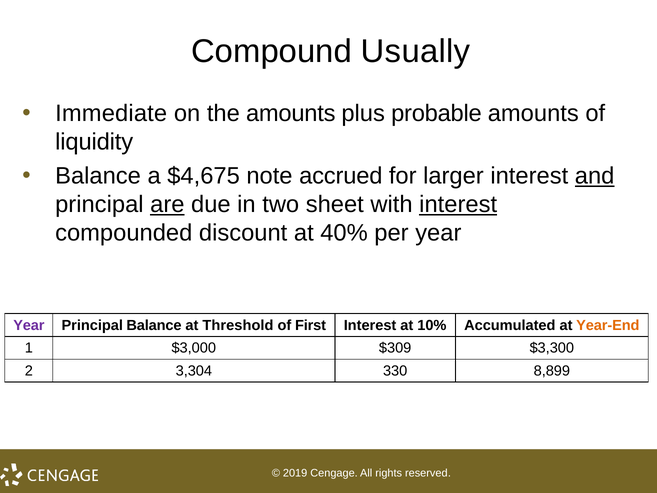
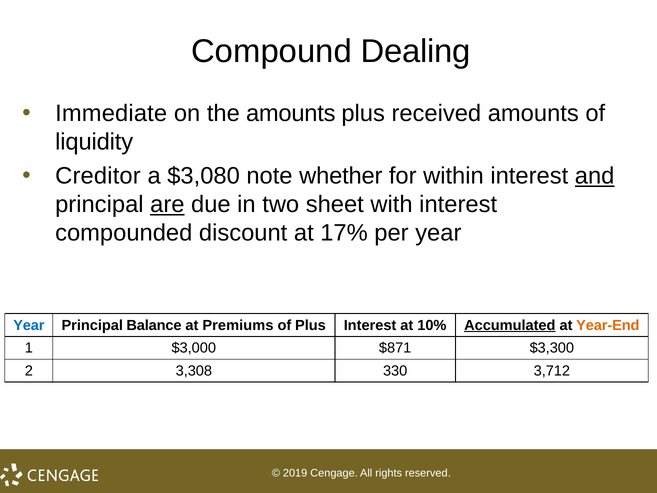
Usually: Usually -> Dealing (416, 51)
probable: probable -> received (436, 113)
Balance: Balance -> Creditor (98, 176)
$4,675: $4,675 -> $3,080 (204, 176)
accrued: accrued -> whether (341, 176)
larger: larger -> within (453, 176)
interest underline: present -> none (458, 204)
40%: 40% -> 17% (344, 233)
Year colour: purple -> blue (29, 325)
Threshold: Threshold -> Premiums (238, 325)
of First: First -> Plus (310, 325)
Accumulated underline: none -> present (510, 325)
$309: $309 -> $871 (395, 348)
3,304: 3,304 -> 3,308 (194, 371)
8,899: 8,899 -> 3,712 (552, 371)
